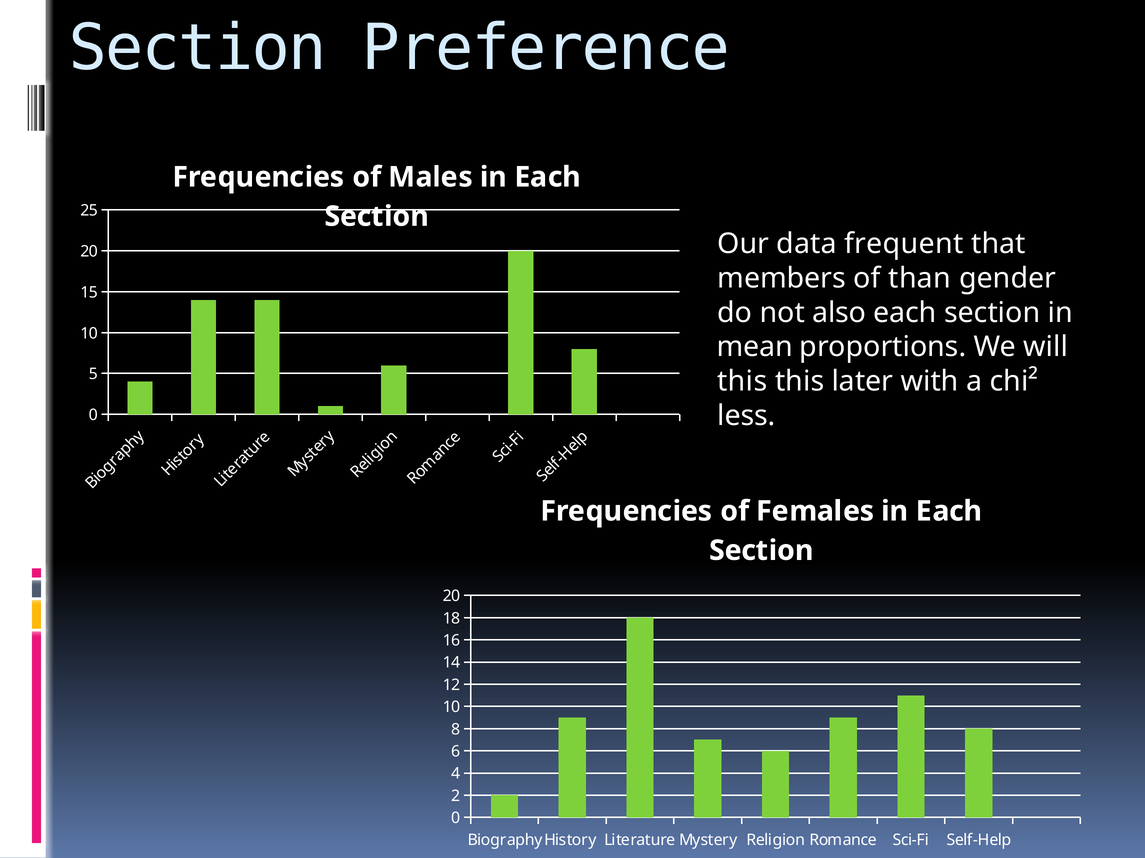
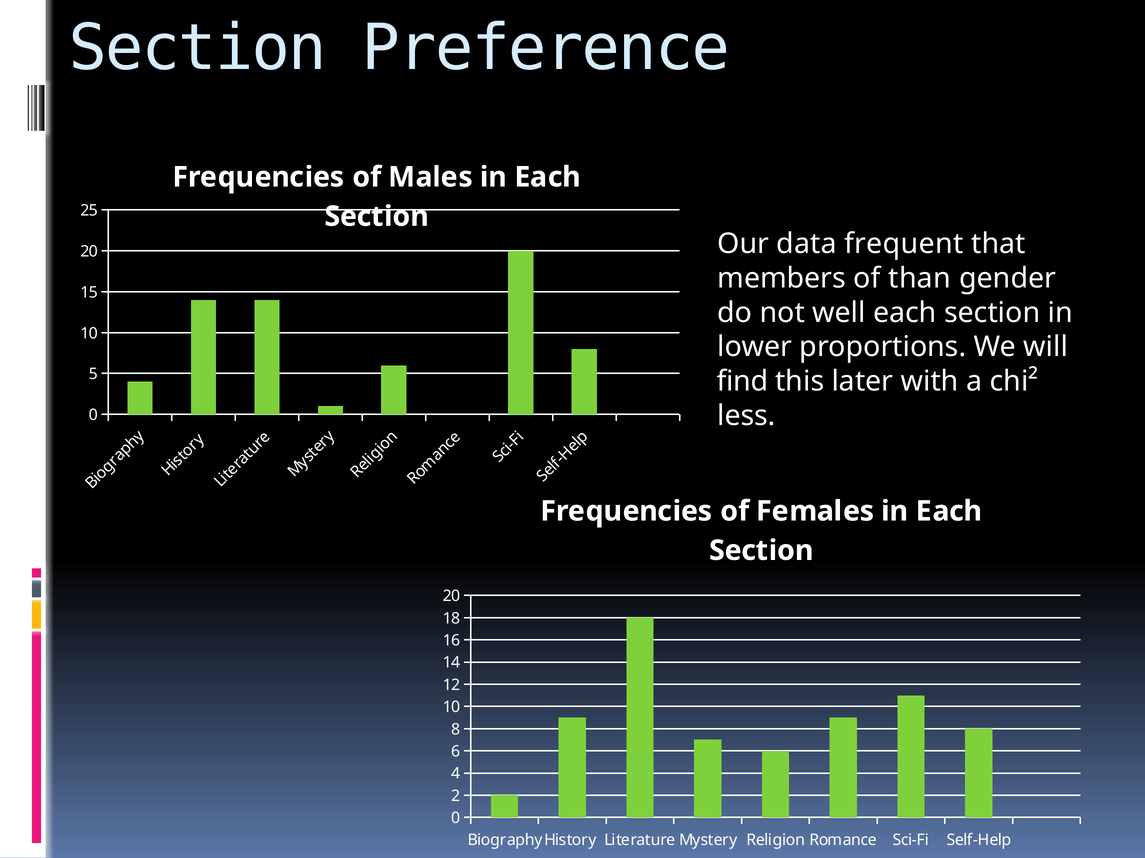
also: also -> well (839, 313)
mean: mean -> lower (755, 347)
this: this -> find (743, 382)
